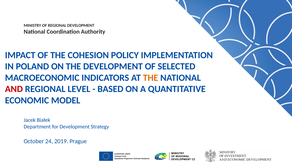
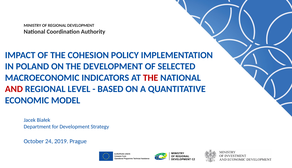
THE colour: orange -> red (151, 78)
